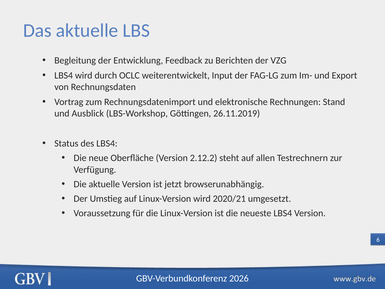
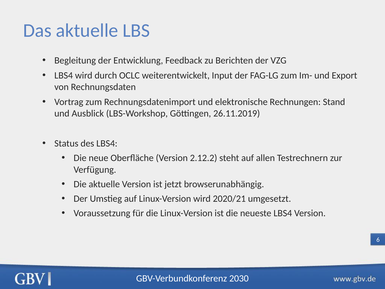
2026: 2026 -> 2030 (239, 278)
